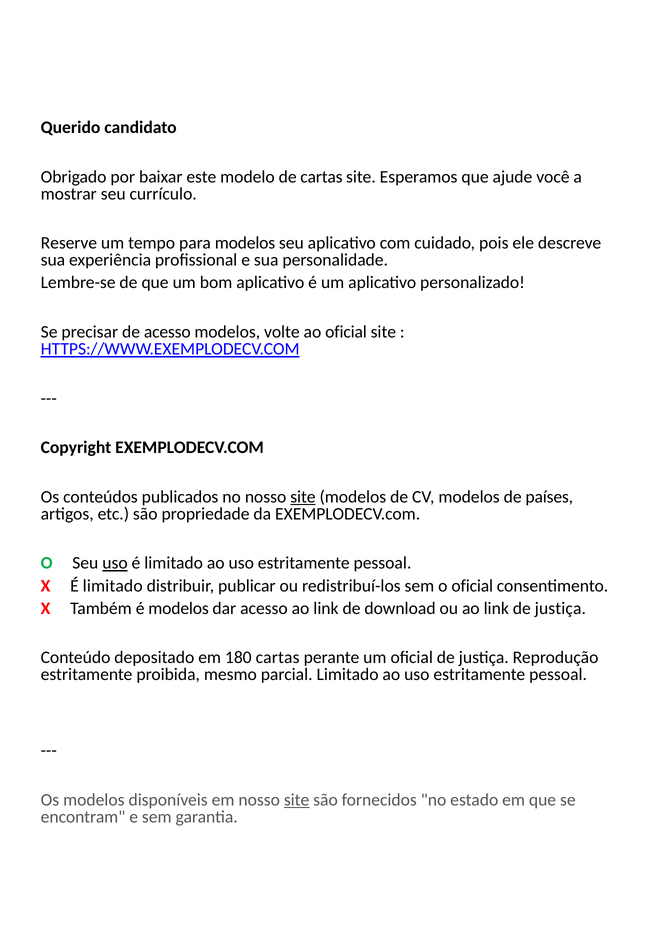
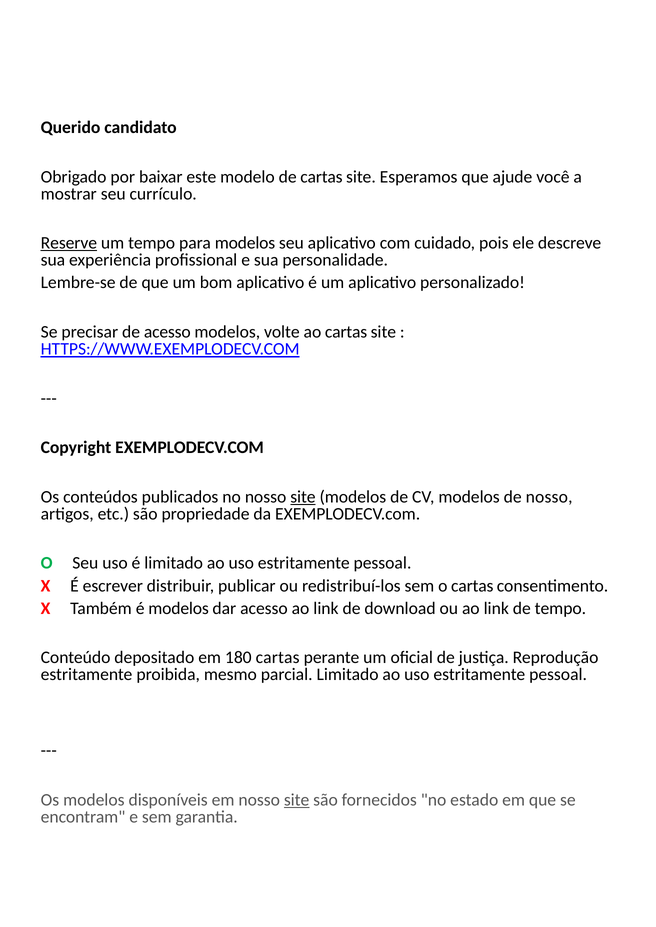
Reserve underline: none -> present (69, 243)
ao oficial: oficial -> cartas (346, 332)
de países: países -> nosso (549, 497)
uso underline: present -> none (115, 563)
X É limitado: limitado -> escrever (113, 586)
o oficial: oficial -> cartas (472, 586)
link de justiça: justiça -> tempo (560, 608)
